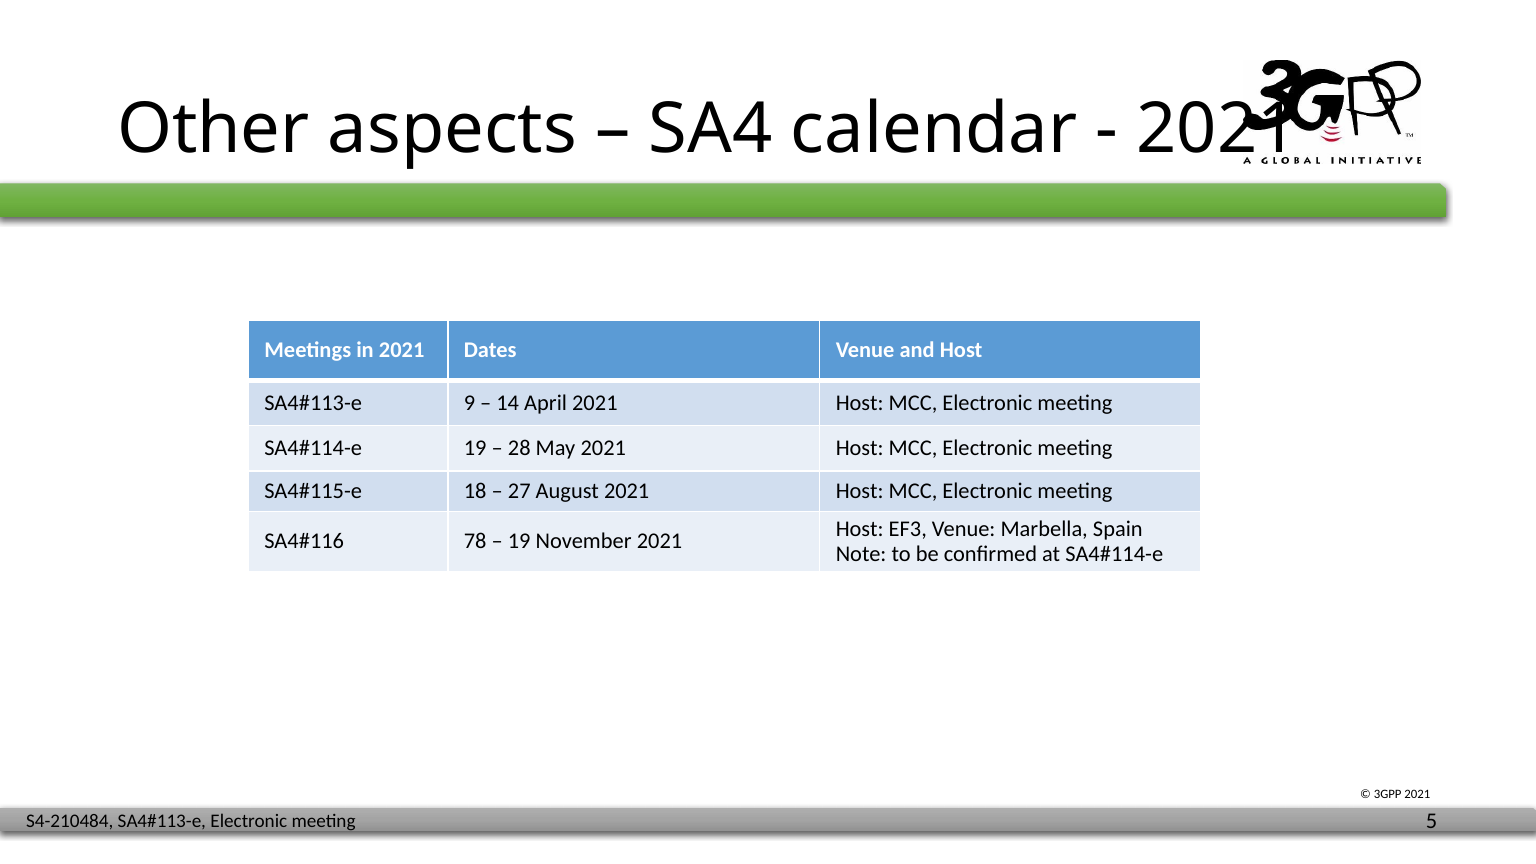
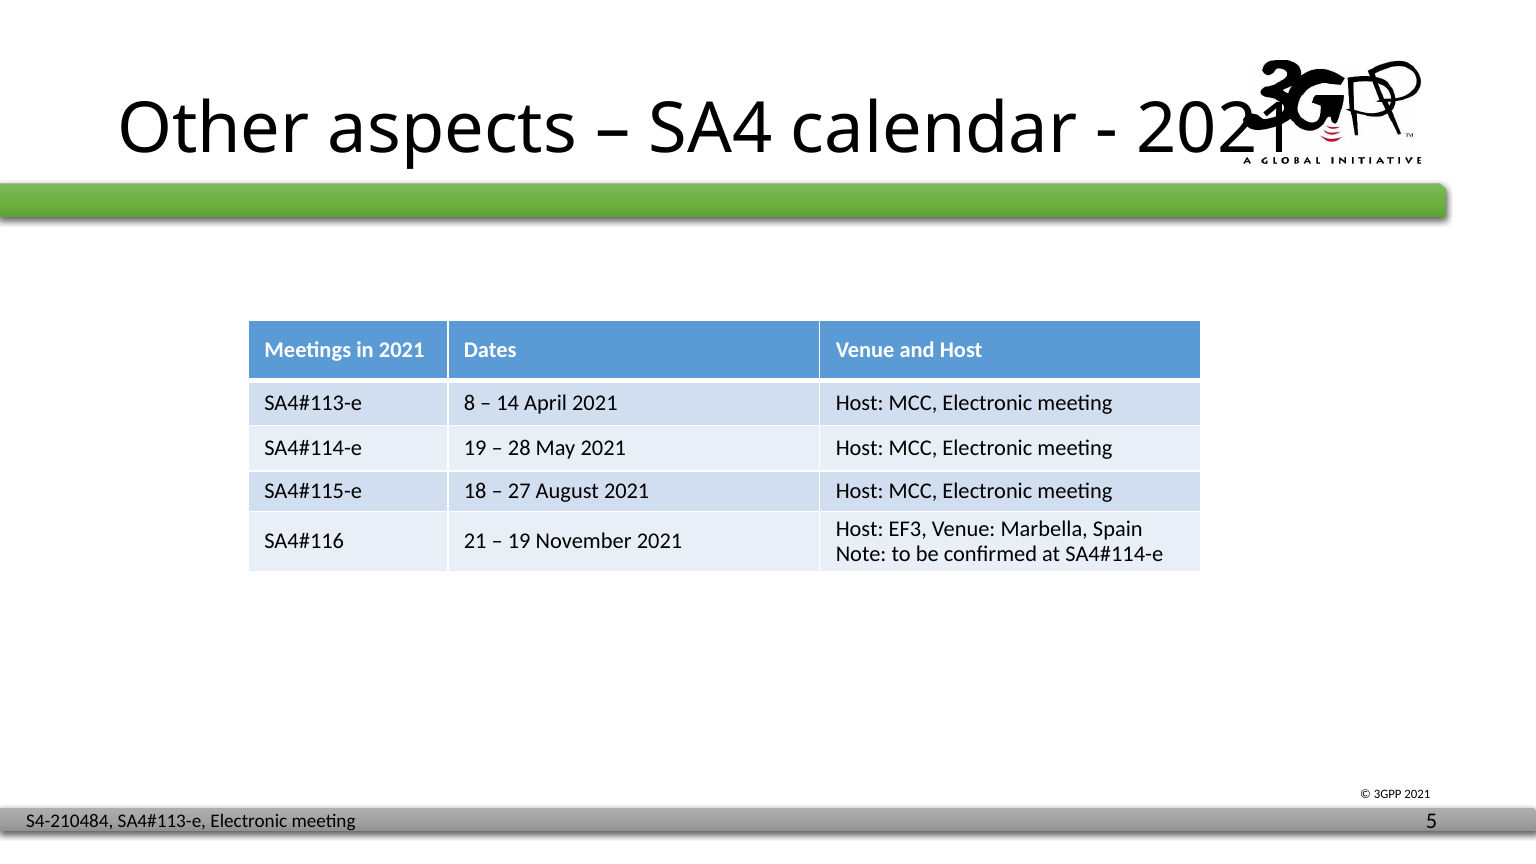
9: 9 -> 8 (470, 403)
78: 78 -> 21 (475, 542)
